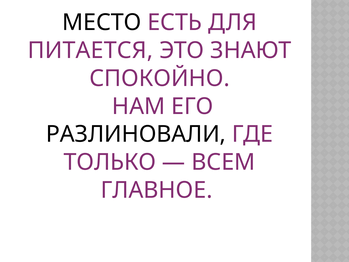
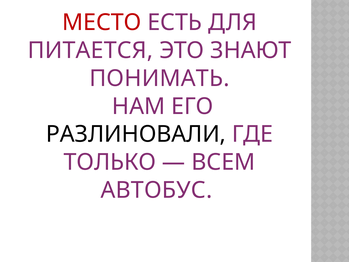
МЕСТО colour: black -> red (102, 22)
СПОКОЙНО: СПОКОЙНО -> ПОНИМАТЬ (159, 78)
ГЛАВНОЕ: ГЛАВНОЕ -> АВТОБУС (156, 190)
